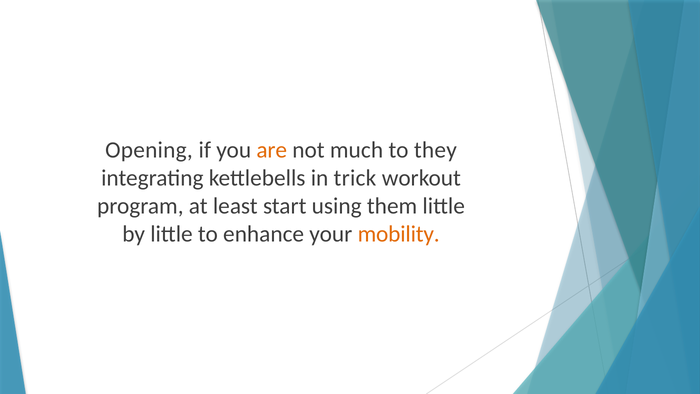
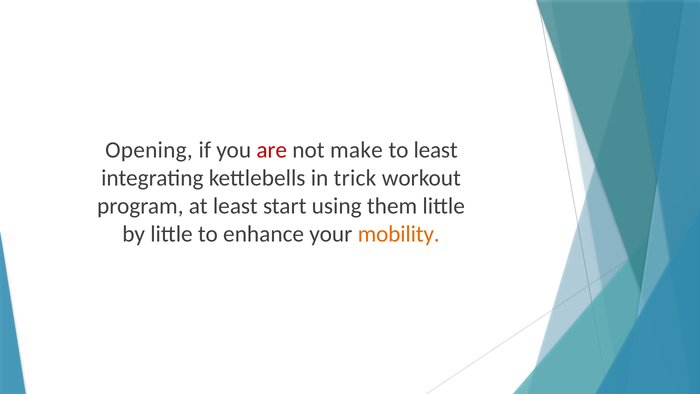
are colour: orange -> red (272, 150)
much: much -> make (356, 150)
to they: they -> least (436, 150)
